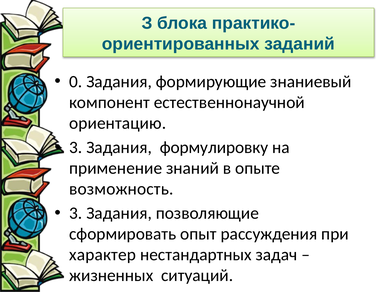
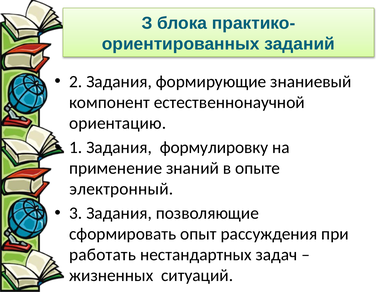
0: 0 -> 2 (76, 82)
3: 3 -> 1 (76, 148)
возможность: возможность -> электронный (121, 189)
характер: характер -> работать (103, 255)
